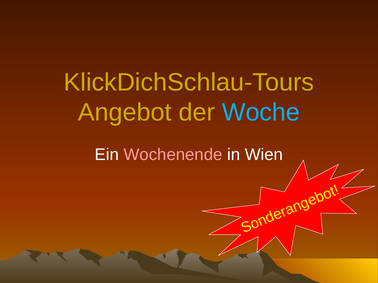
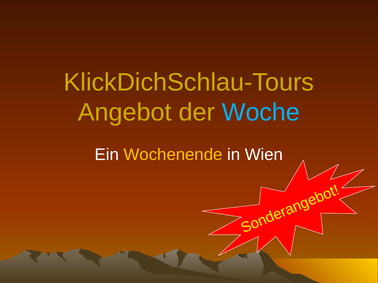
Wochenende colour: pink -> yellow (173, 155)
